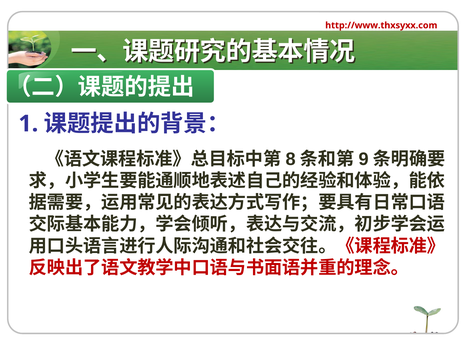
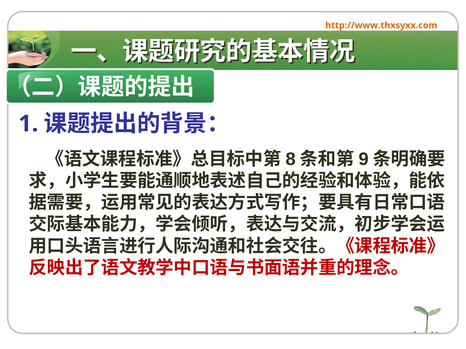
http://www.thxsyxx.com colour: red -> orange (381, 25)
